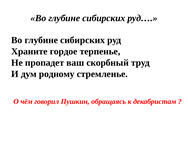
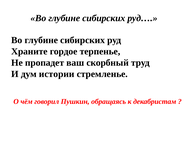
родному: родному -> истории (57, 74)
